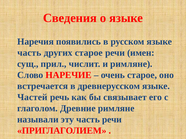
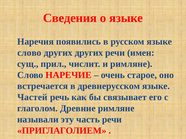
часть: часть -> слово (29, 53)
других старое: старое -> других (89, 53)
